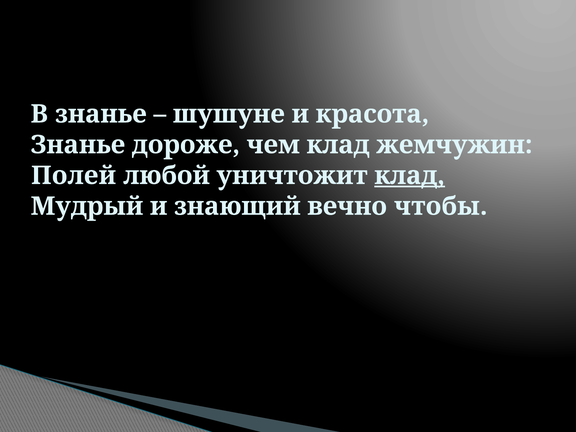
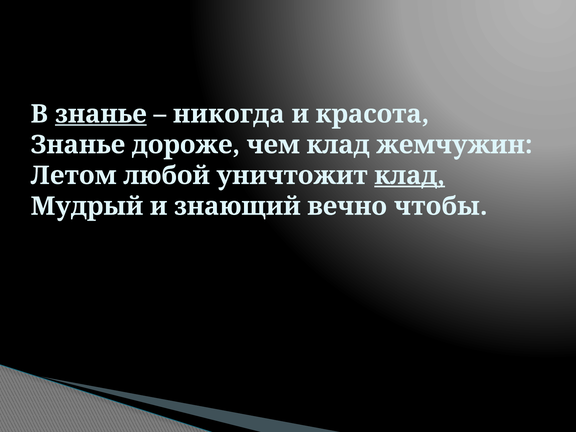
знанье underline: none -> present (101, 114)
шушуне: шушуне -> никогда (229, 114)
Полей: Полей -> Летом (74, 176)
